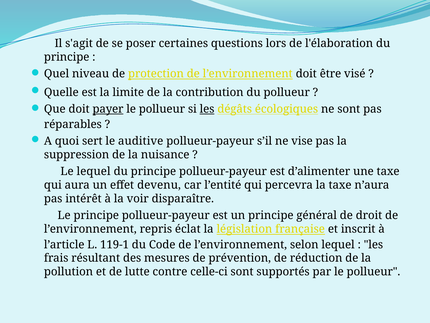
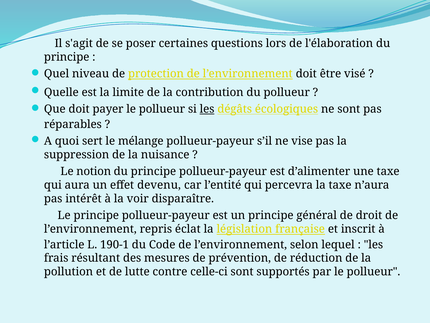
payer underline: present -> none (108, 109)
auditive: auditive -> mélange (141, 141)
Le lequel: lequel -> notion (94, 171)
119-1: 119-1 -> 190-1 (115, 244)
